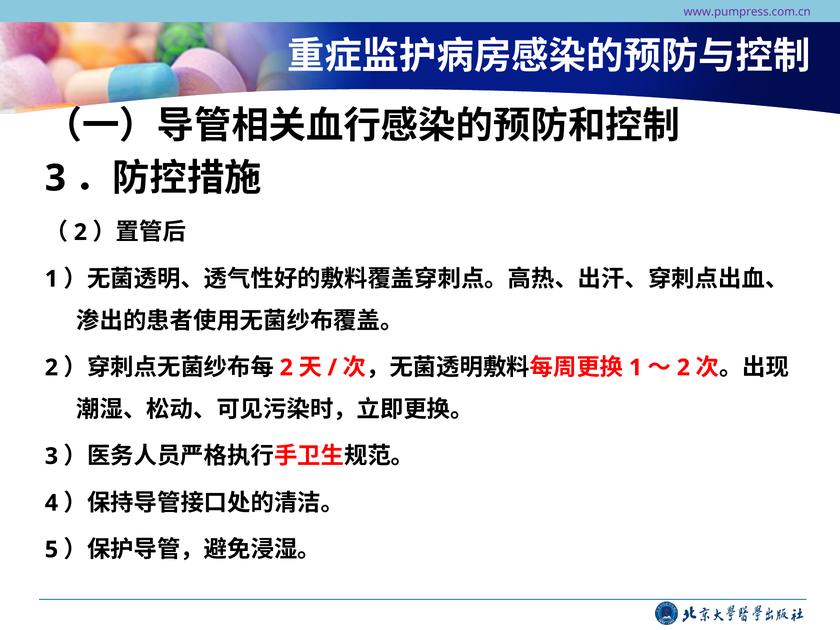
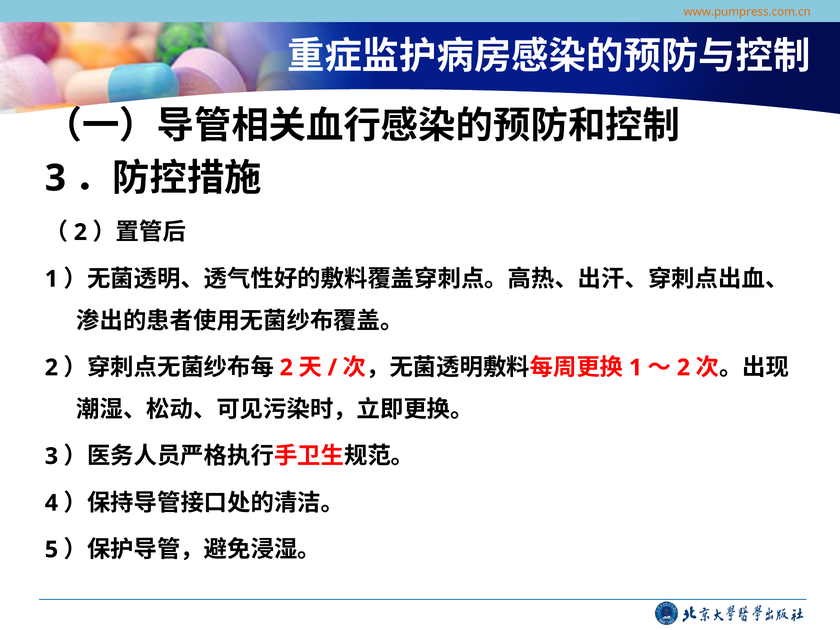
www.pumpress.com.cn colour: purple -> orange (747, 12)
